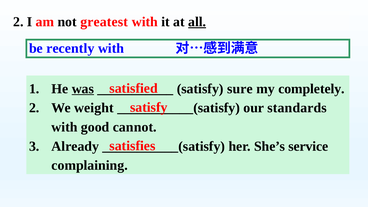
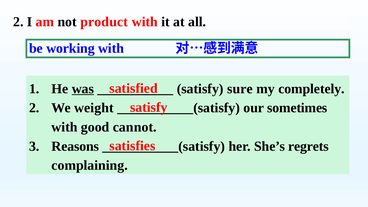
greatest: greatest -> product (104, 22)
all underline: present -> none (197, 22)
recently: recently -> working (70, 48)
standards: standards -> sometimes (297, 108)
Already: Already -> Reasons (75, 146)
service: service -> regrets (308, 146)
